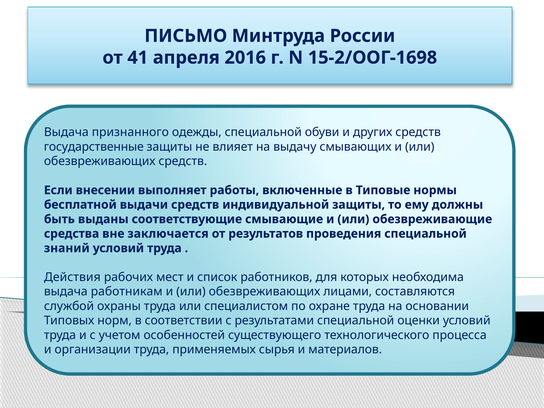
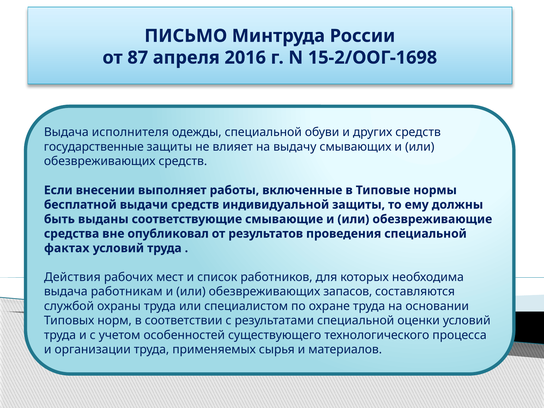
41: 41 -> 87 (138, 58)
признанного: признанного -> исполнителя (130, 132)
заключается: заключается -> опубликовал (168, 234)
знаний: знаний -> фактах (67, 248)
лицами: лицами -> запасов (348, 292)
